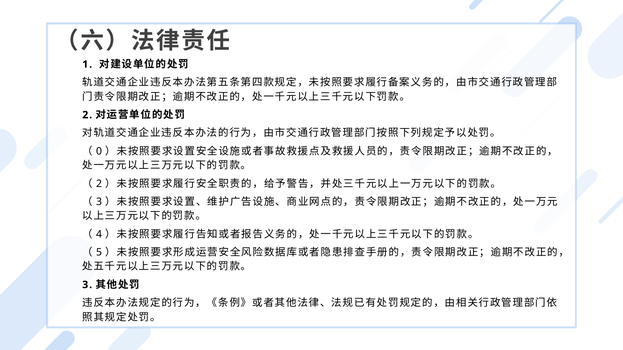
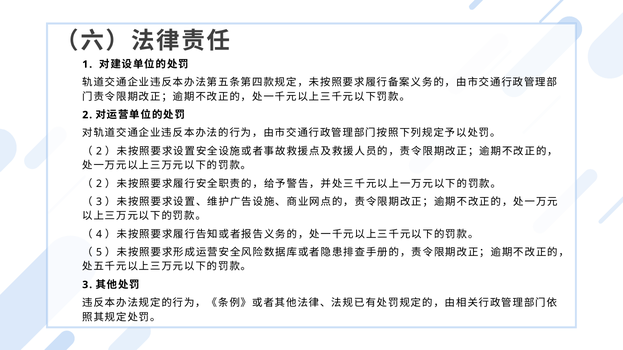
0: 0 -> 2 (99, 151)
